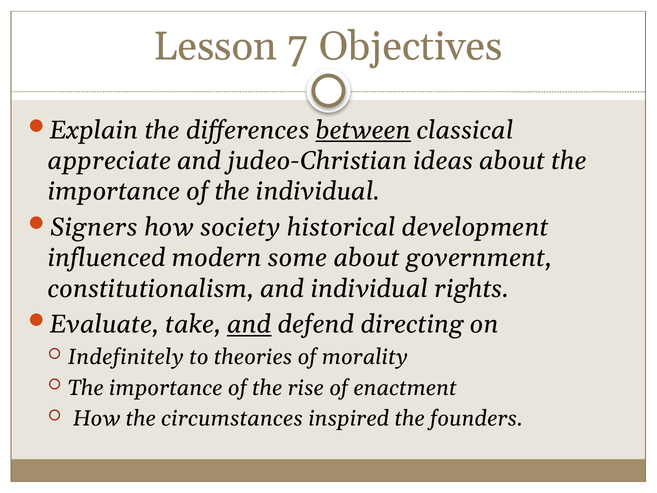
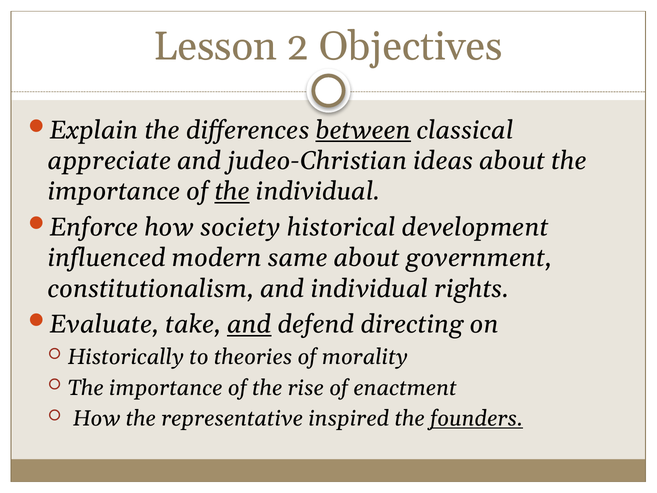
7: 7 -> 2 (298, 46)
the underline: none -> present (232, 191)
Signers: Signers -> Enforce (94, 227)
some: some -> same (298, 258)
Indefinitely: Indefinitely -> Historically (126, 357)
circumstances: circumstances -> representative (232, 418)
founders underline: none -> present (477, 418)
